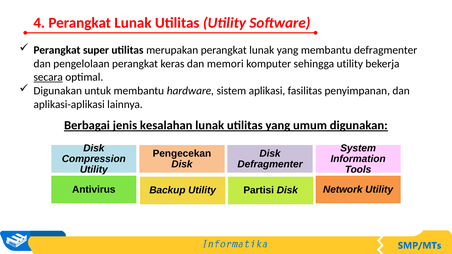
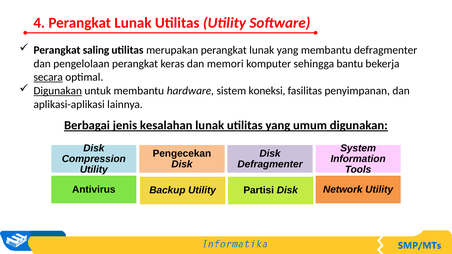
super: super -> saling (96, 50)
sehingga utility: utility -> bantu (350, 64)
Digunakan underline: none -> present (58, 91)
aplikasi: aplikasi -> koneksi (267, 91)
